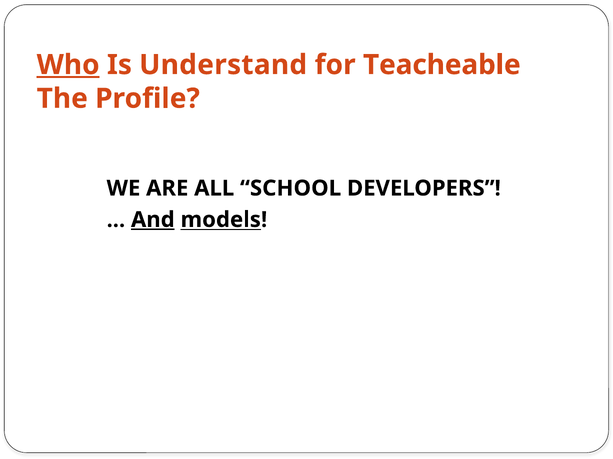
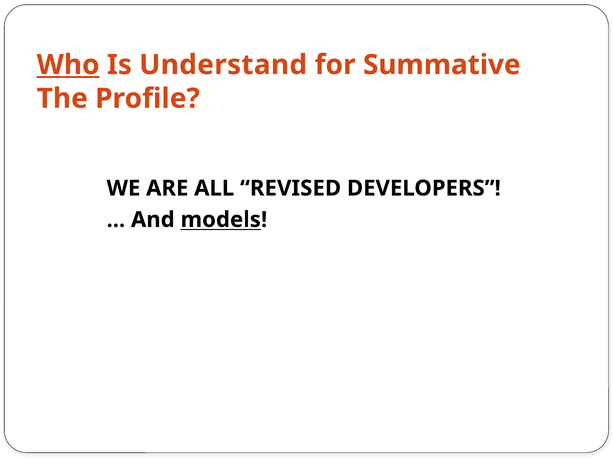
Teacheable: Teacheable -> Summative (442, 65)
SCHOOL: SCHOOL -> REVISED (291, 189)
And underline: present -> none (153, 220)
